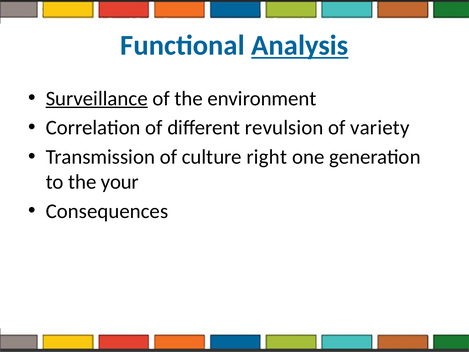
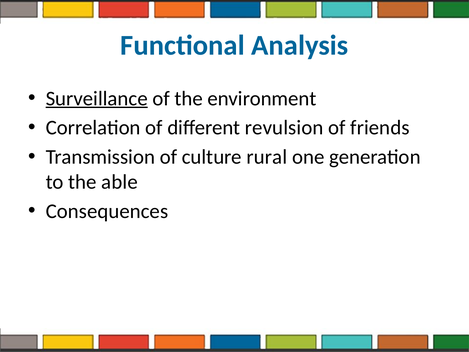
Analysis underline: present -> none (300, 45)
variety: variety -> friends (380, 128)
right: right -> rural (267, 157)
your: your -> able (120, 182)
